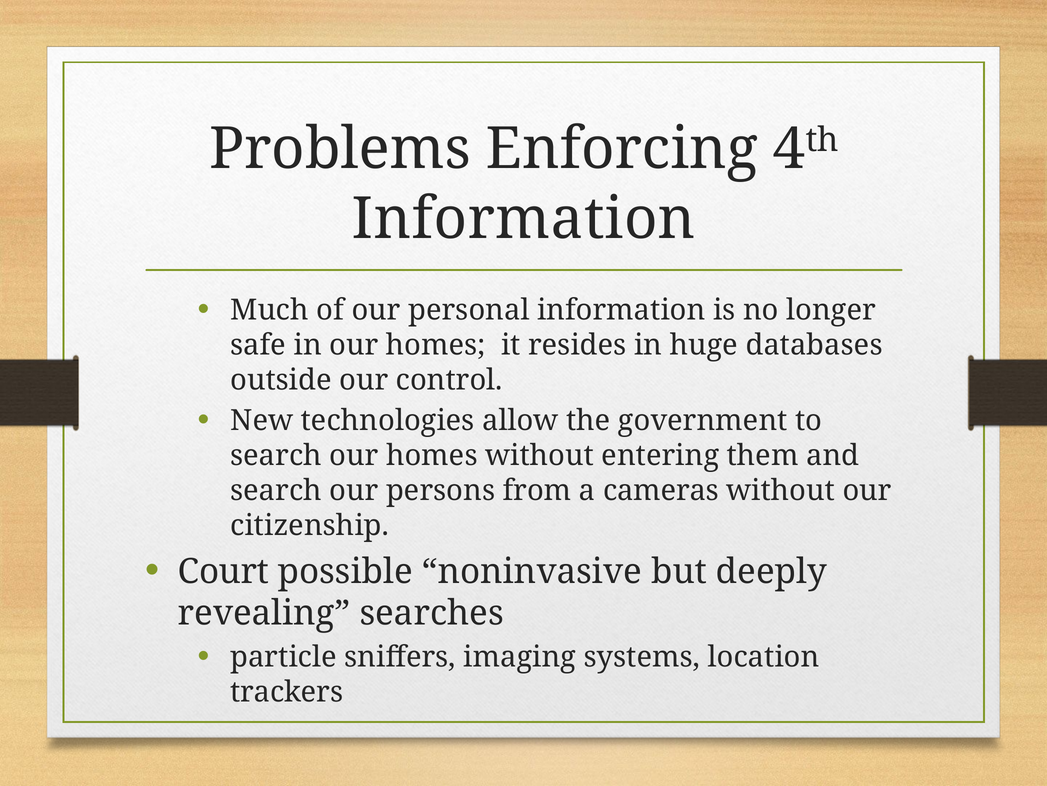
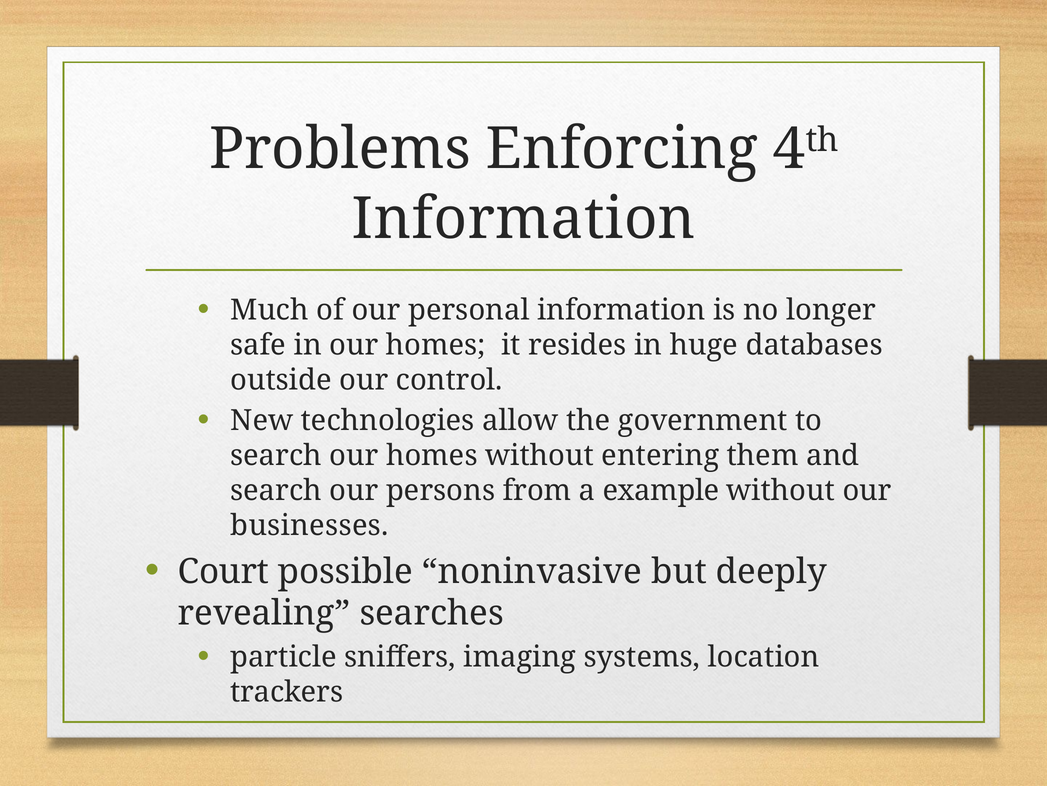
cameras: cameras -> example (661, 490)
citizenship: citizenship -> businesses (310, 525)
